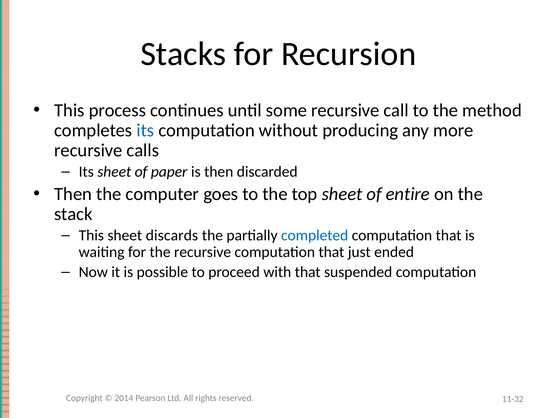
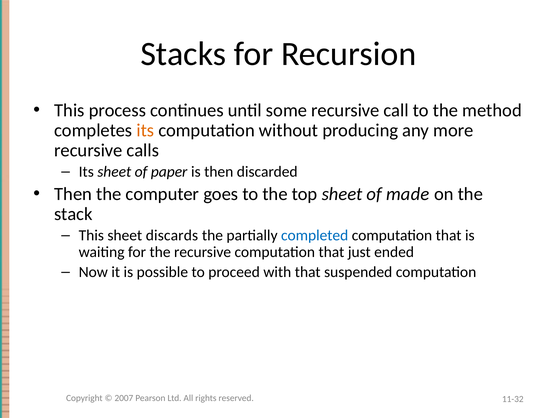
its colour: blue -> orange (145, 130)
entire: entire -> made (408, 194)
2014: 2014 -> 2007 (124, 398)
